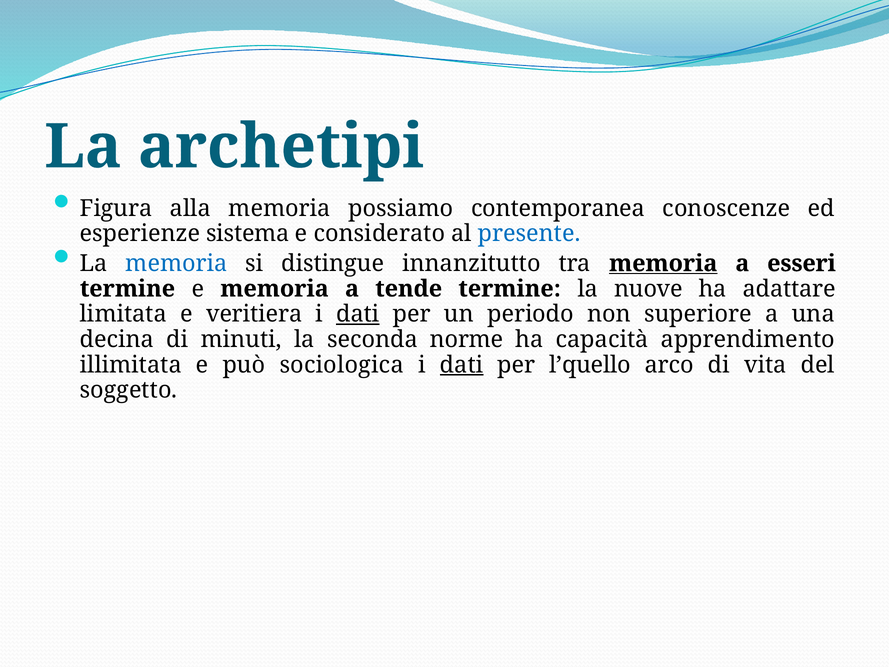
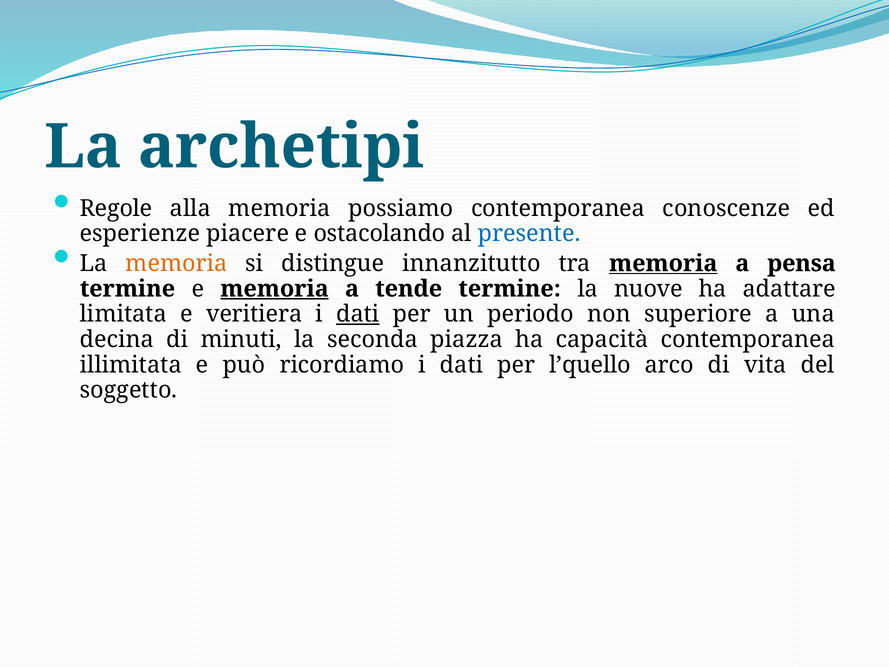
Figura: Figura -> Regole (116, 208)
sistema: sistema -> piacere (248, 234)
considerato: considerato -> ostacolando (380, 234)
memoria colour: blue -> orange (176, 263)
esseri: esseri -> pensa (801, 263)
memoria underline: none -> present (275, 289)
norme: norme -> piazza (467, 339)
capacità apprendimento: apprendimento -> contemporanea (748, 339)
sociologica: sociologica -> ricordiamo (342, 365)
dati underline: present -> none (462, 365)
